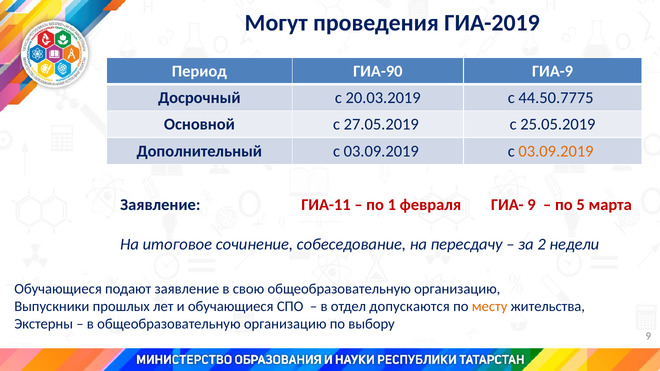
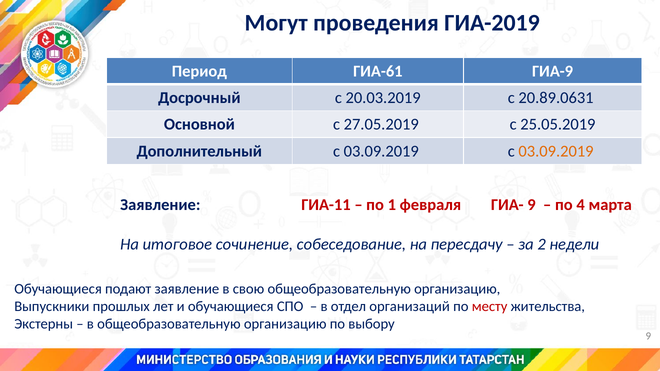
ГИА-90: ГИА-90 -> ГИА-61 (378, 71)
44.50.7775: 44.50.7775 -> 20.89.0631 (556, 98)
5: 5 -> 4 (581, 205)
допускаются: допускаются -> организаций (410, 307)
месту colour: orange -> red (490, 307)
